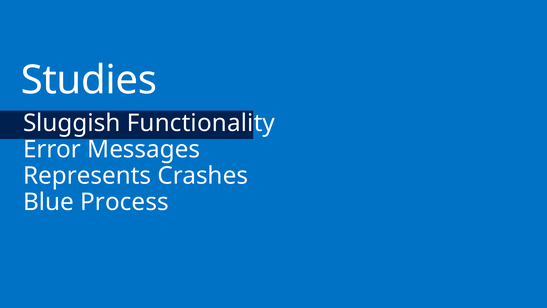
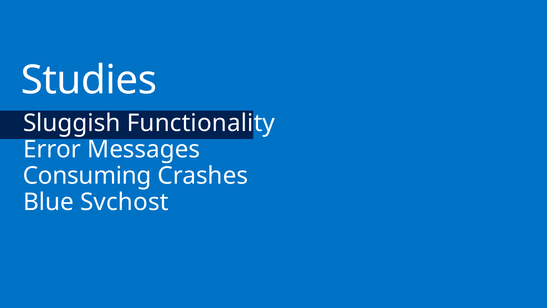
Represents: Represents -> Consuming (87, 176)
Process: Process -> Svchost (124, 202)
